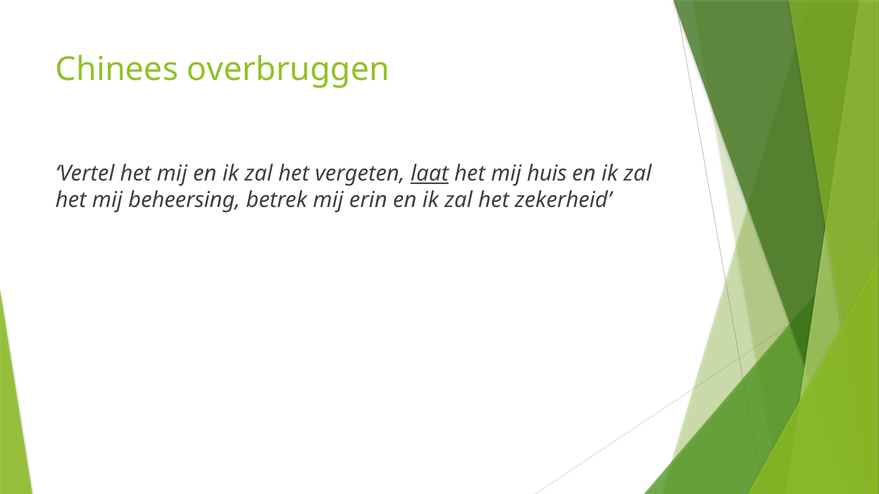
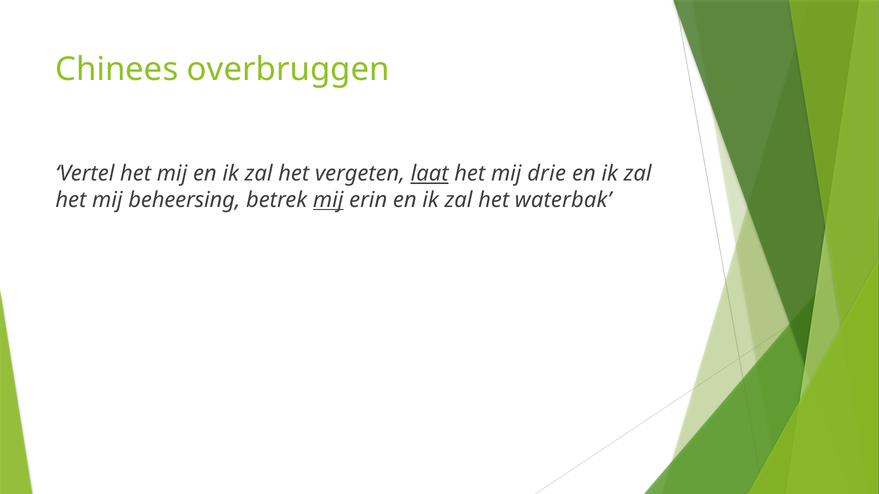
huis: huis -> drie (547, 174)
mij underline: none -> present (328, 200)
zekerheid: zekerheid -> waterbak (563, 200)
